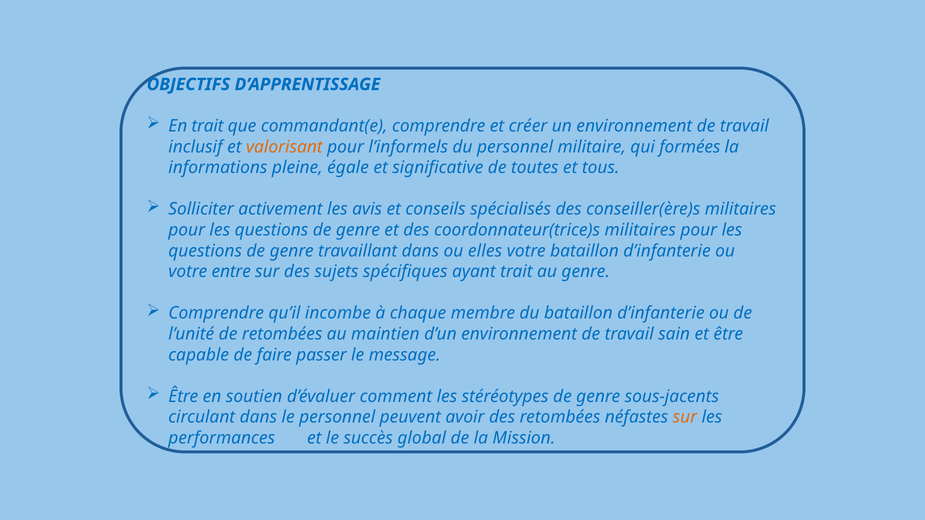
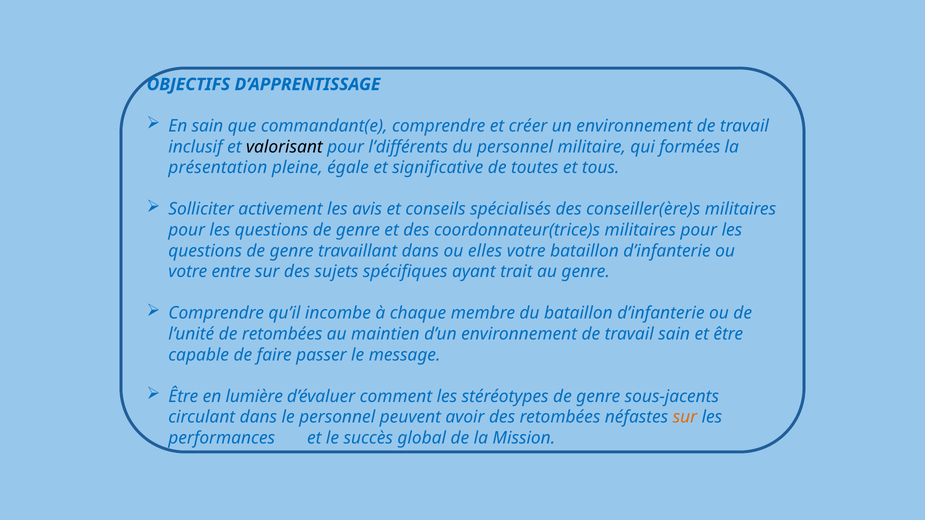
En trait: trait -> sain (207, 126)
valorisant colour: orange -> black (284, 147)
l’informels: l’informels -> l’différents (408, 147)
informations: informations -> présentation (218, 168)
soutien: soutien -> lumière (254, 397)
